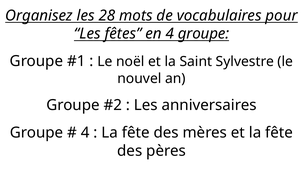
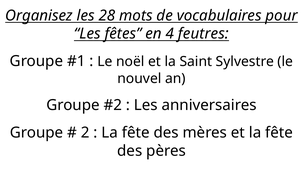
4 groupe: groupe -> feutres (203, 34)
4: 4 -> 2 (85, 132)
